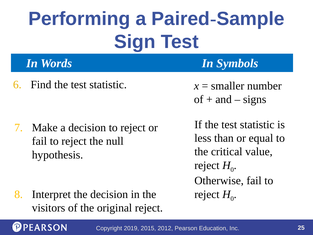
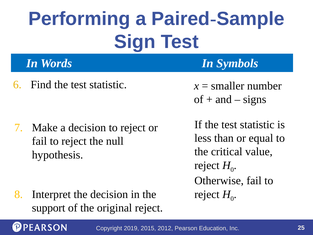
visitors: visitors -> support (49, 208)
